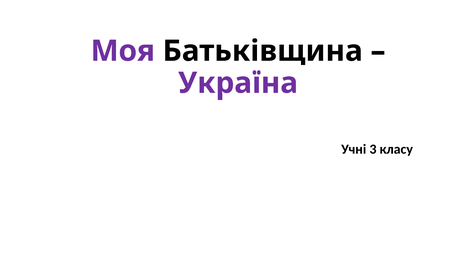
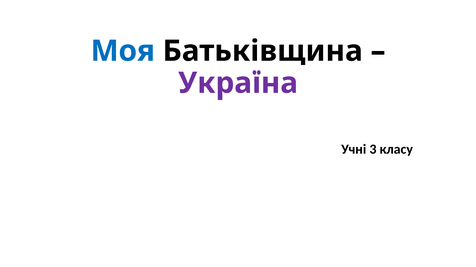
Моя colour: purple -> blue (123, 51)
